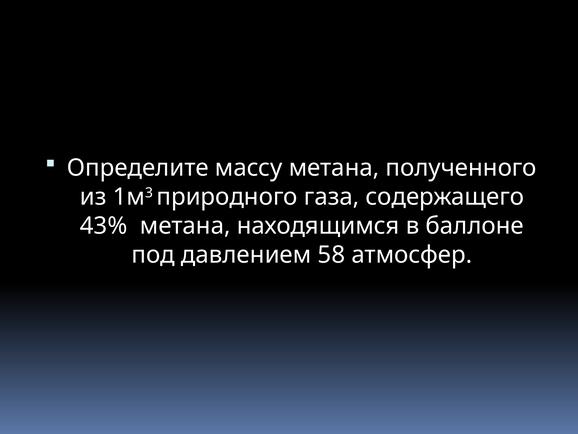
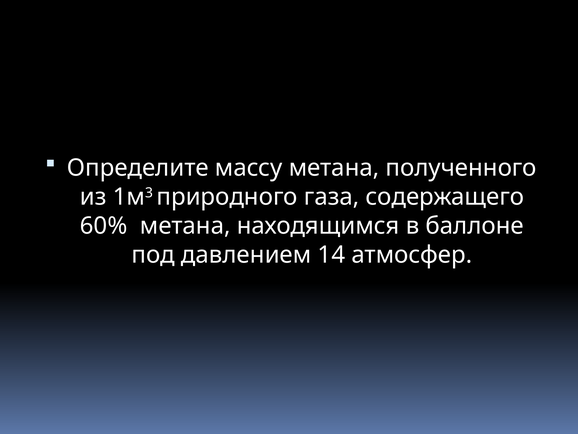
43%: 43% -> 60% (104, 226)
58: 58 -> 14 (331, 254)
